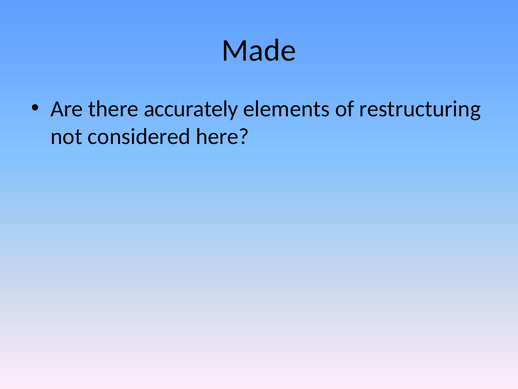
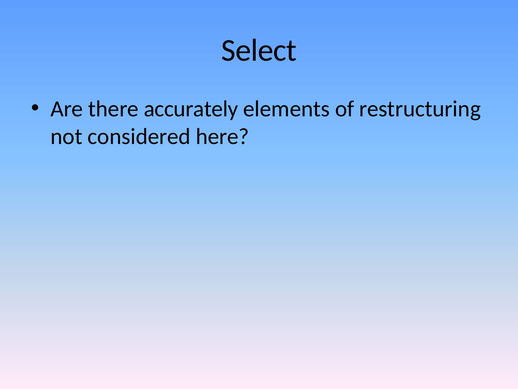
Made: Made -> Select (259, 50)
